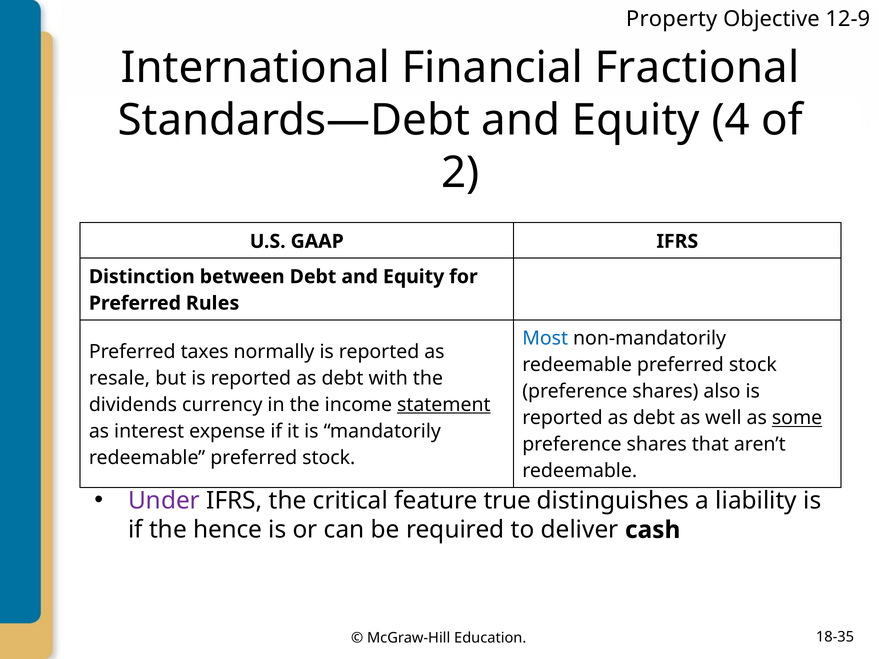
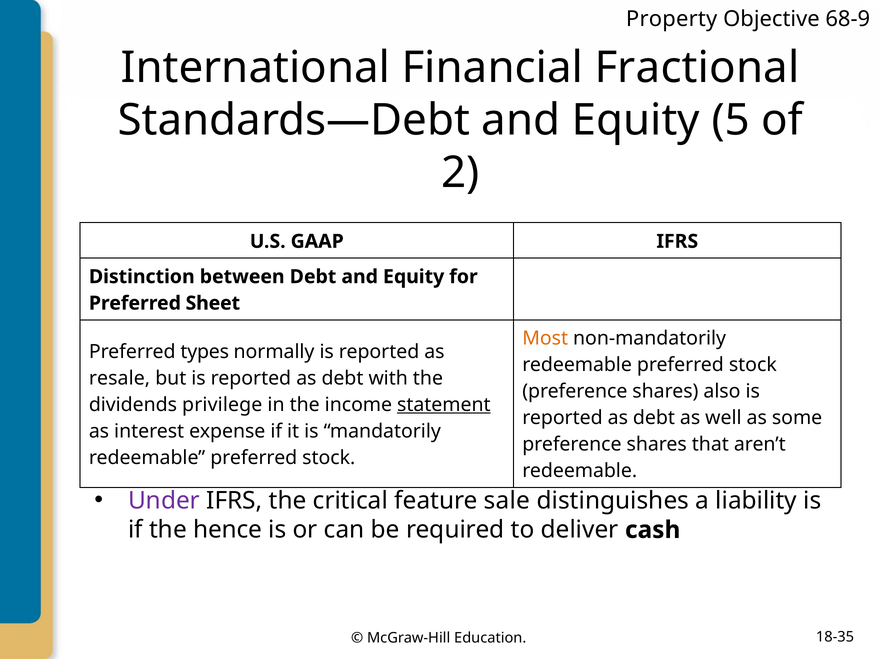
12-9: 12-9 -> 68-9 (848, 19)
4: 4 -> 5 (731, 120)
Rules: Rules -> Sheet (213, 303)
Most colour: blue -> orange (545, 339)
taxes: taxes -> types (205, 352)
currency: currency -> privilege (222, 405)
some underline: present -> none (797, 418)
true: true -> sale (507, 501)
